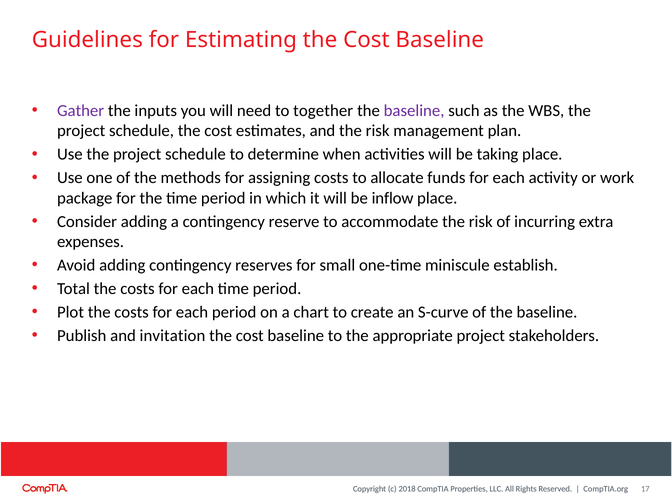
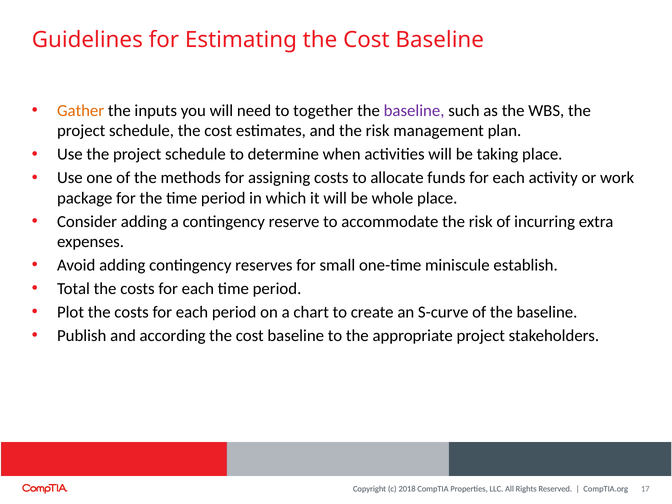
Gather colour: purple -> orange (81, 111)
inflow: inflow -> whole (393, 198)
invitation: invitation -> according (173, 336)
